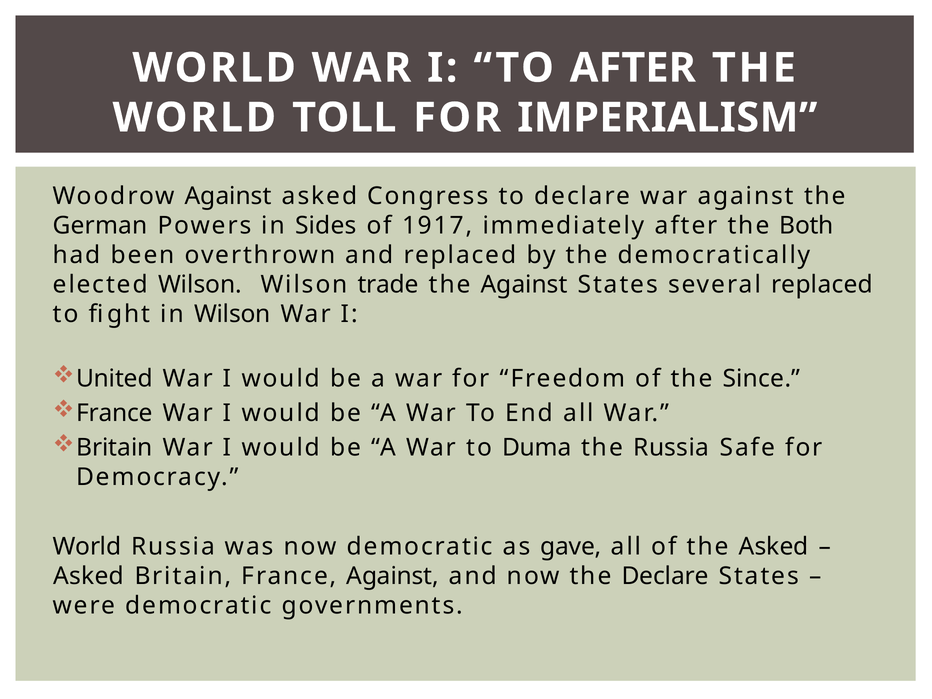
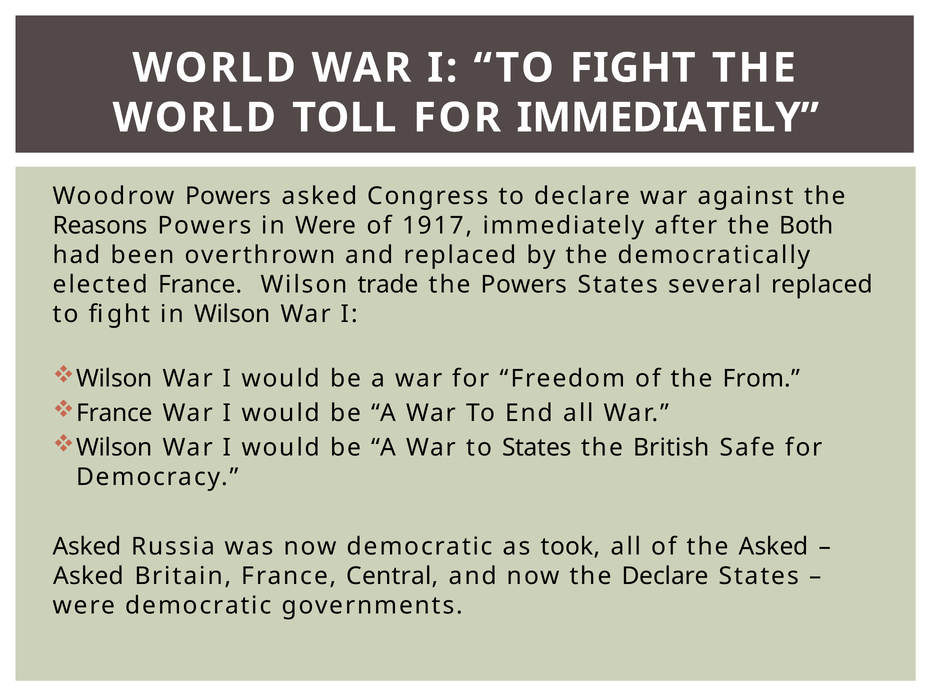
I TO AFTER: AFTER -> FIGHT (633, 68)
FOR IMPERIALISM: IMPERIALISM -> IMMEDIATELY (668, 118)
Woodrow Against: Against -> Powers (228, 196)
German: German -> Reasons (100, 226)
in Sides: Sides -> Were (326, 226)
elected Wilson: Wilson -> France (200, 285)
the Against: Against -> Powers (524, 285)
United: United -> Wilson (114, 379)
Since: Since -> From (761, 379)
Britain: Britain -> Wilson (114, 448)
to Duma: Duma -> States (537, 448)
the Russia: Russia -> British (671, 448)
World: World -> Asked (87, 547)
gave: gave -> took (571, 547)
France Against: Against -> Central (392, 576)
